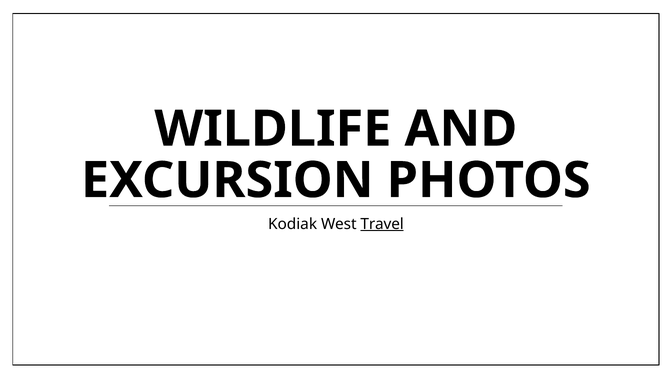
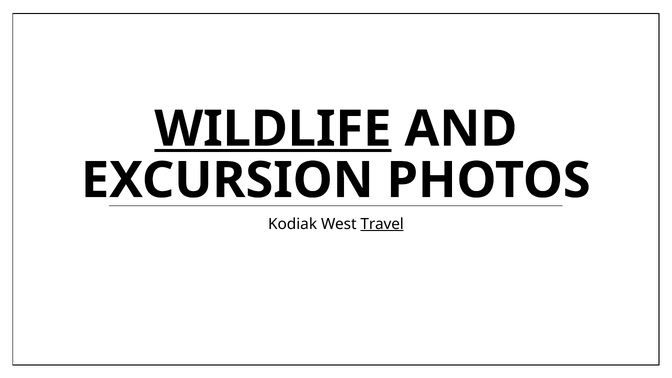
WILDLIFE underline: none -> present (273, 129)
